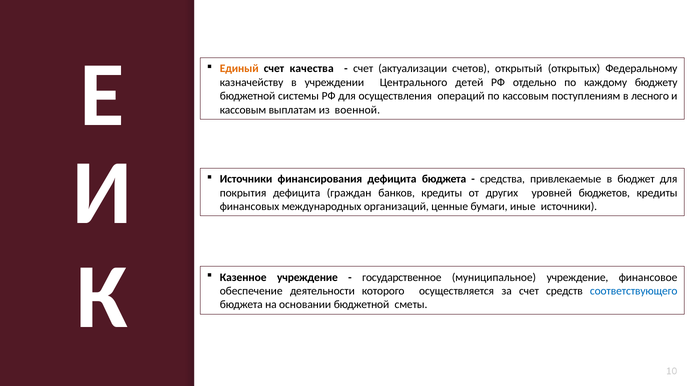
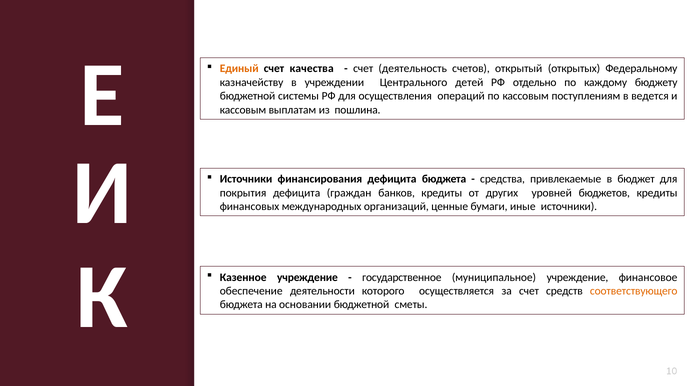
актуализации: актуализации -> деятельность (413, 69)
лесного: лесного -> ведется (650, 96)
военной: военной -> пошлина (358, 110)
соответствующего colour: blue -> orange (634, 291)
